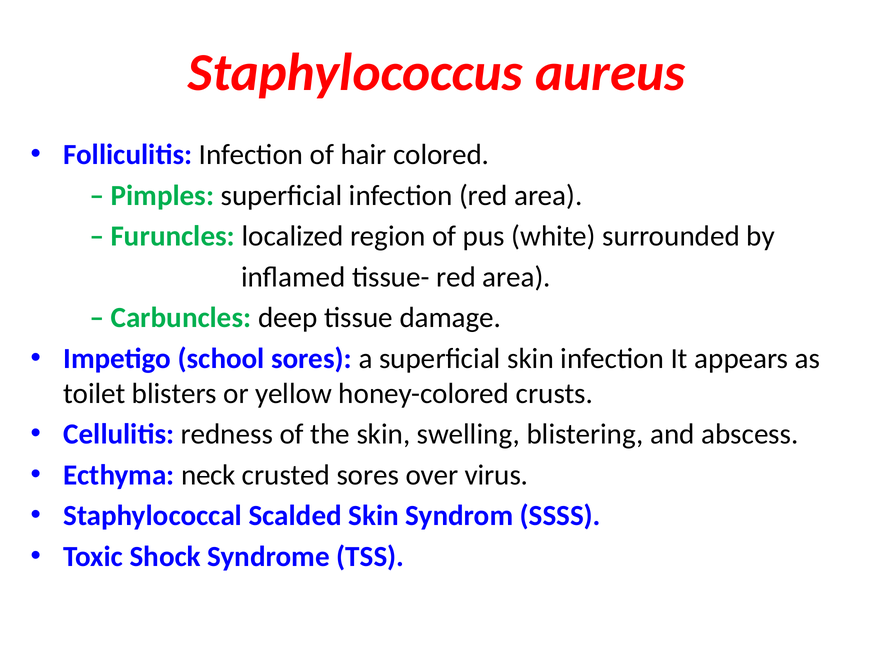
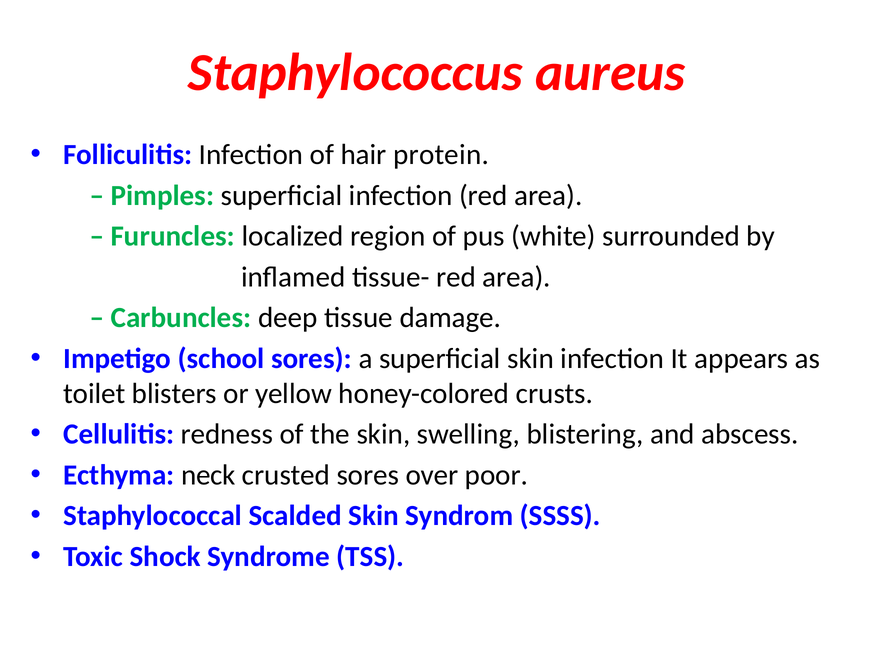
colored: colored -> protein (441, 155)
virus: virus -> poor (497, 475)
